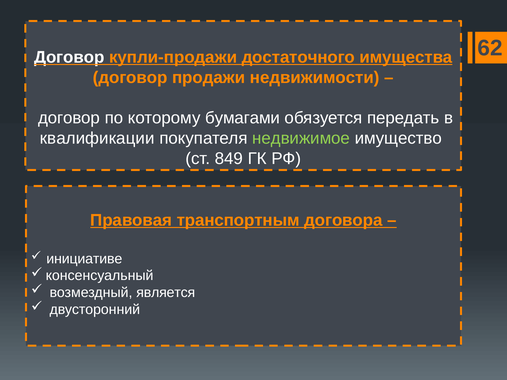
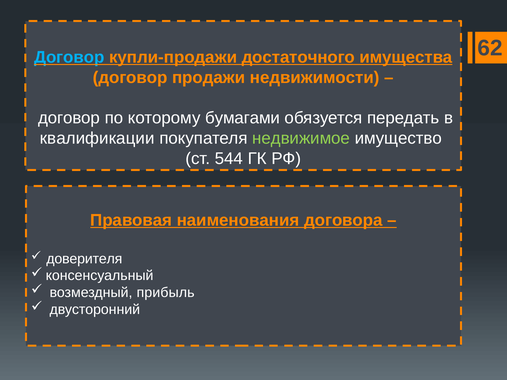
Договор colour: white -> light blue (69, 57)
849: 849 -> 544 (229, 159)
транспортным: транспортным -> наименования (238, 220)
инициативе: инициативе -> доверителя (84, 259)
является: является -> прибыль (166, 293)
